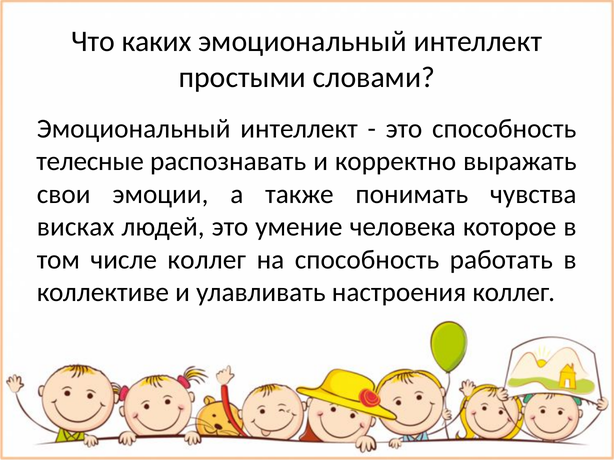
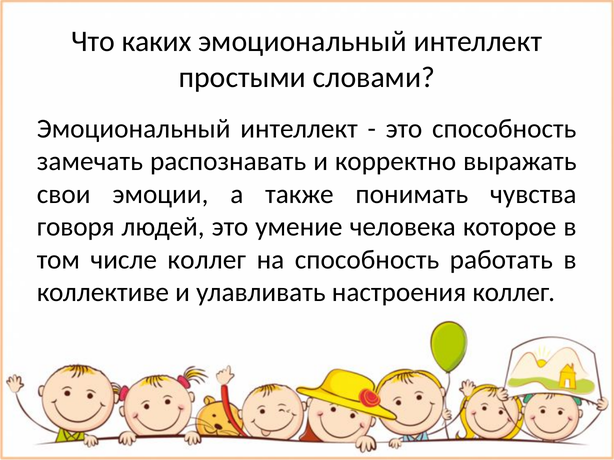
телесные: телесные -> замечать (90, 162)
висках: висках -> говоря (76, 227)
